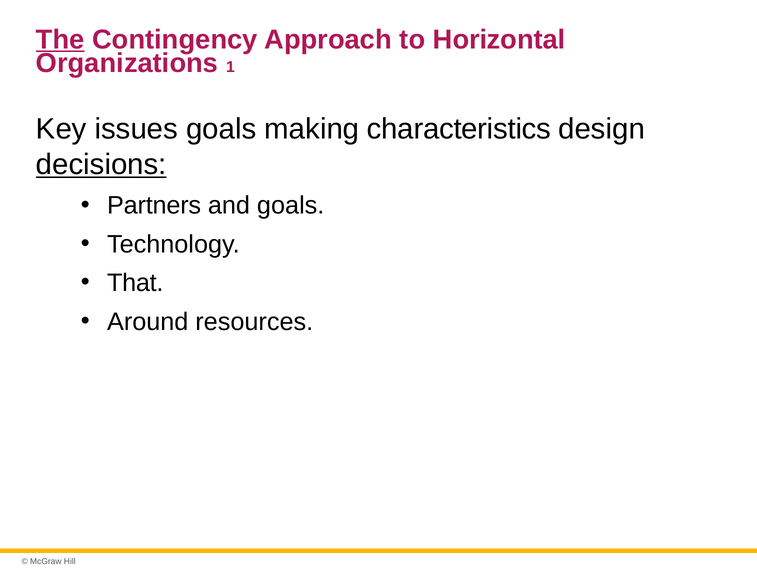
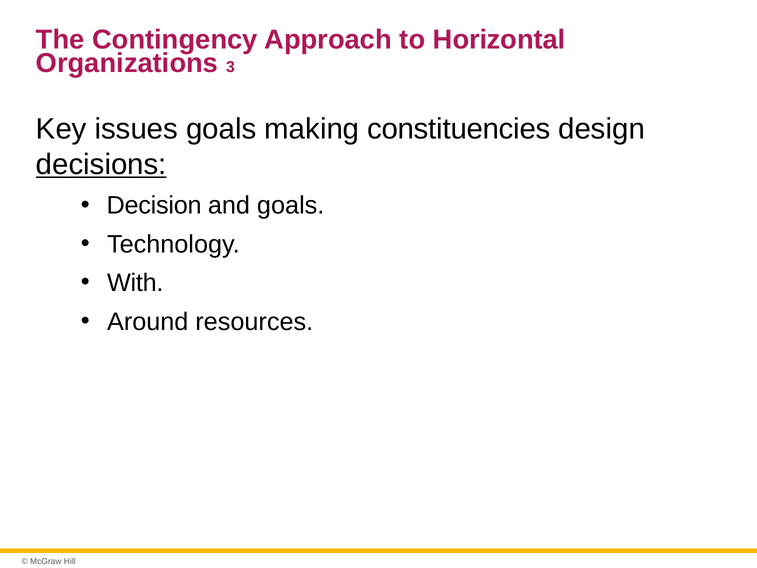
The underline: present -> none (60, 40)
1: 1 -> 3 (230, 67)
characteristics: characteristics -> constituencies (459, 129)
Partners: Partners -> Decision (154, 205)
That: That -> With (135, 283)
